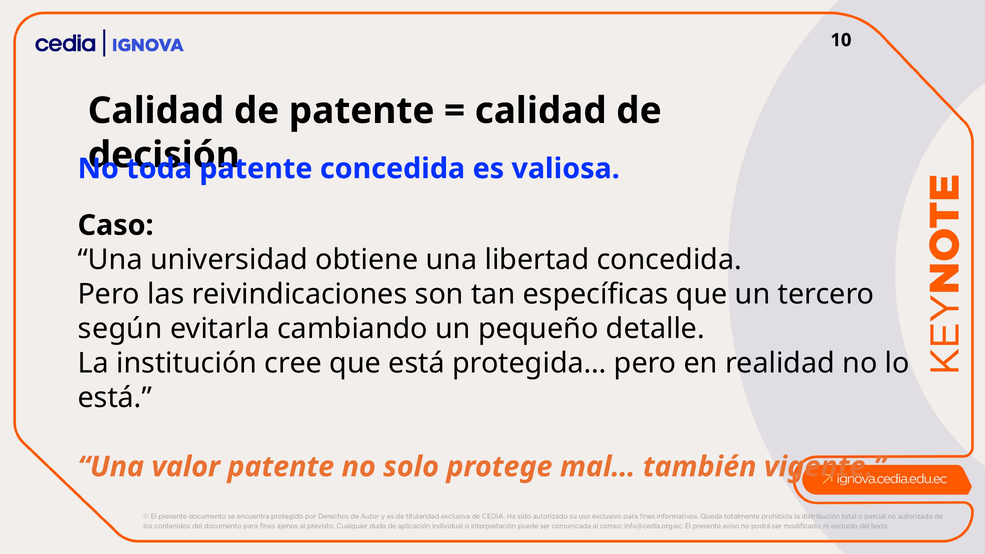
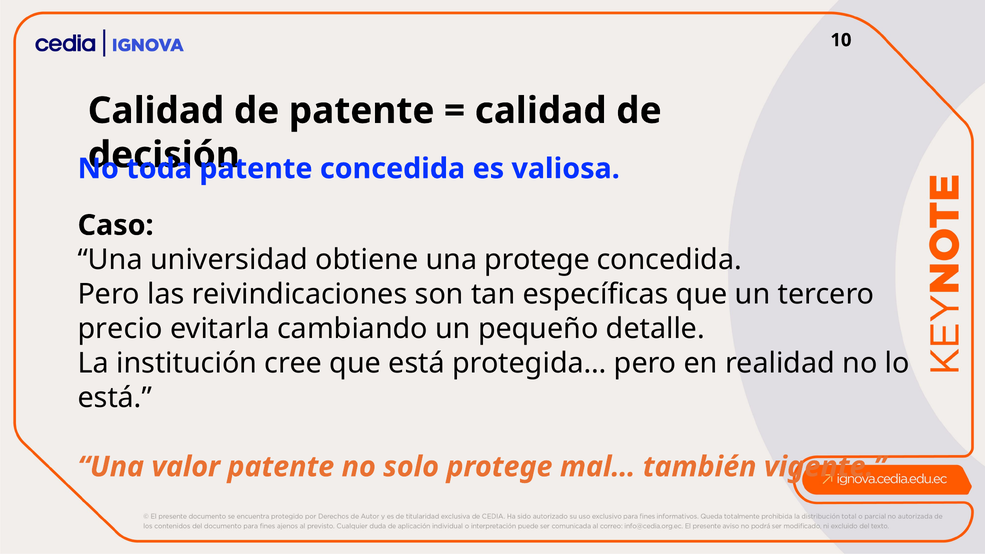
una libertad: libertad -> protege (537, 260)
según: según -> precio (120, 329)
